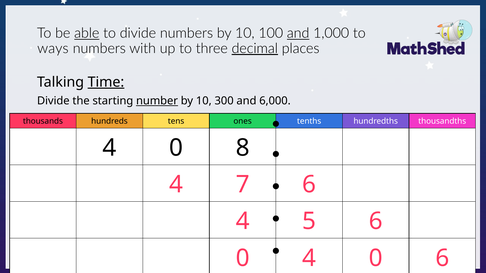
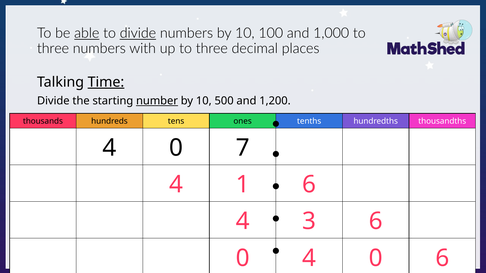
divide underline: none -> present (138, 33)
and underline: present -> none (298, 33)
ways: ways -> three (53, 49)
decimal underline: present -> none (255, 49)
300: 300 -> 500 (224, 101)
6,000: 6,000 -> 1,200 (275, 101)
8: 8 -> 7 (243, 148)
7: 7 -> 1 (243, 185)
5: 5 -> 3 (309, 222)
